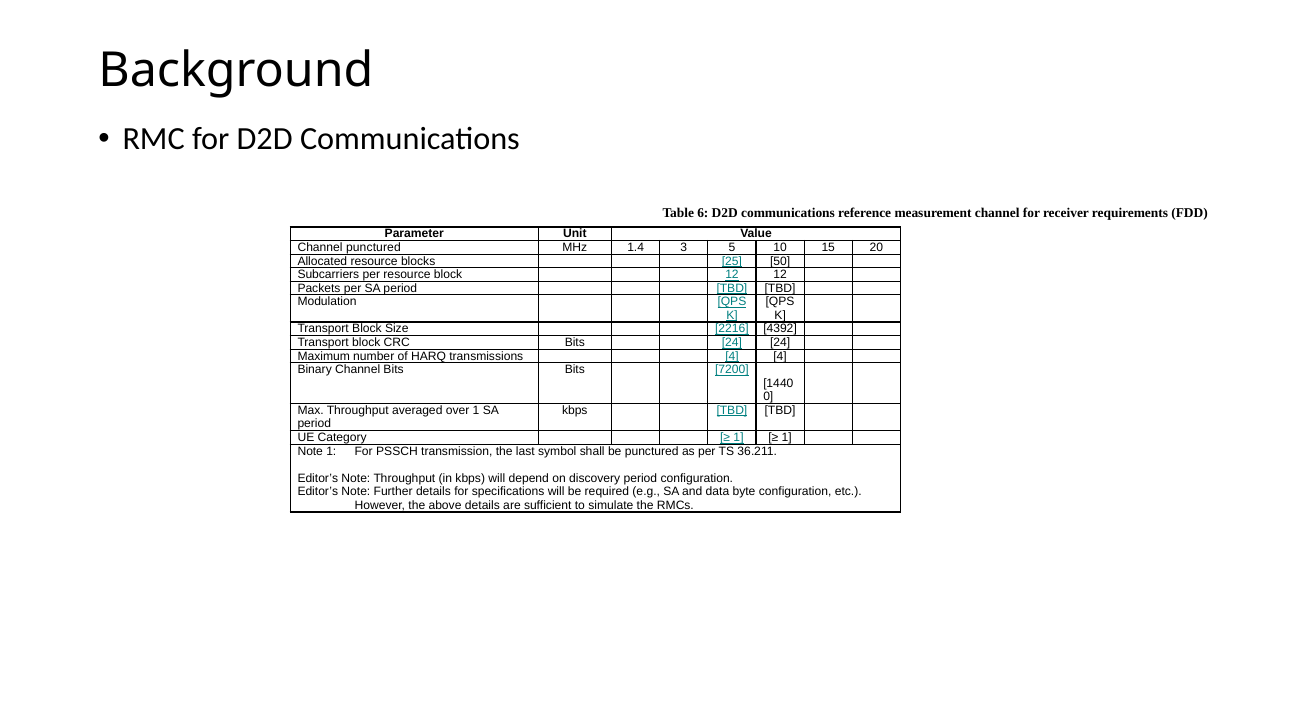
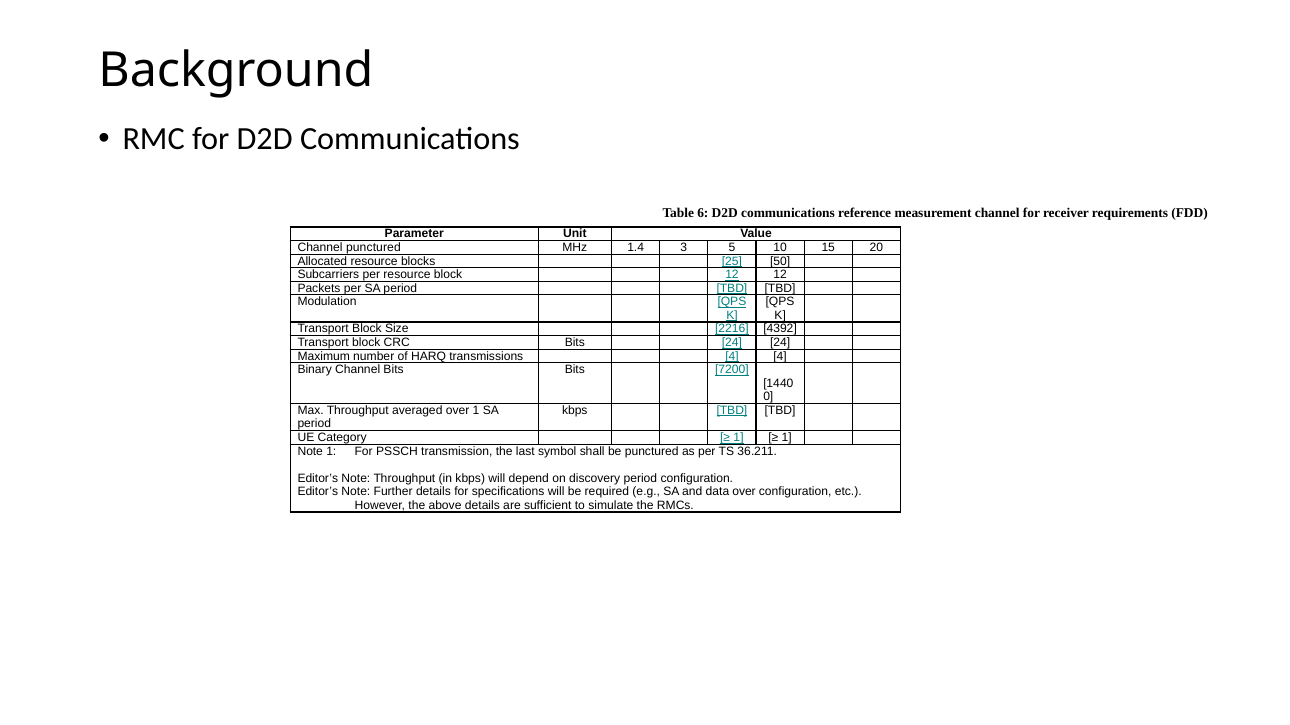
data byte: byte -> over (744, 492)
